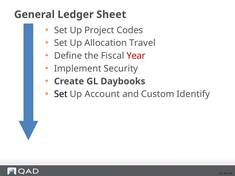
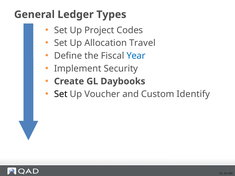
Sheet: Sheet -> Types (111, 15)
Year colour: red -> blue (136, 56)
Account: Account -> Voucher (102, 94)
